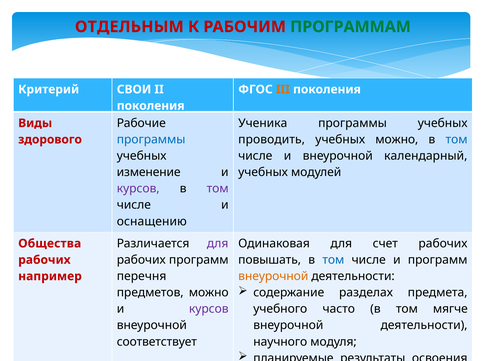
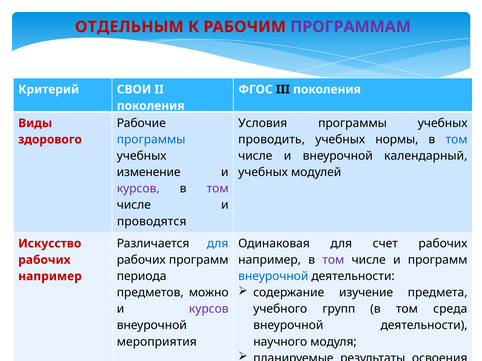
ПРОГРАММАМ colour: green -> purple (350, 27)
III colour: orange -> black (283, 90)
Ученика: Ученика -> Условия (263, 123)
учебных можно: можно -> нормы (397, 140)
оснащению: оснащению -> проводятся (152, 222)
для colour: purple -> blue (218, 244)
Общества: Общества -> Искусство (50, 244)
повышать: повышать -> например (270, 260)
том colour: blue -> purple (333, 260)
перечня: перечня -> периода (142, 277)
внеурочной colour: orange -> blue (273, 277)
разделах: разделах -> изучение (366, 293)
часто: часто -> групп (339, 309)
мягче: мягче -> среда (450, 309)
соответствует: соответствует -> мероприятия (157, 342)
